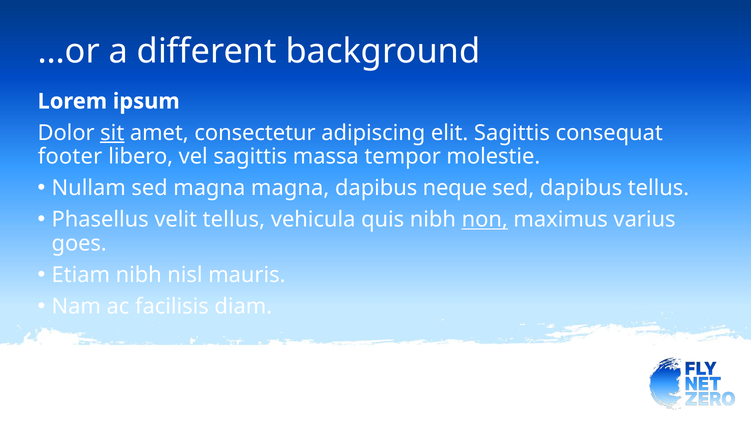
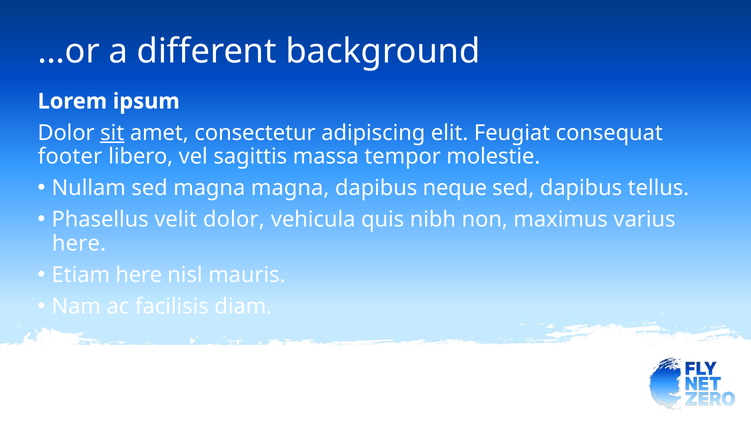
elit Sagittis: Sagittis -> Feugiat (512, 133)
velit tellus: tellus -> dolor (234, 219)
non underline: present -> none (485, 219)
goes: goes -> here (79, 243)
Etiam nibh: nibh -> here (139, 274)
